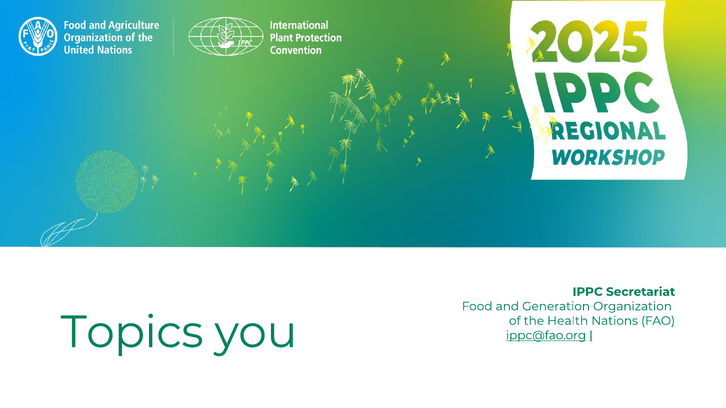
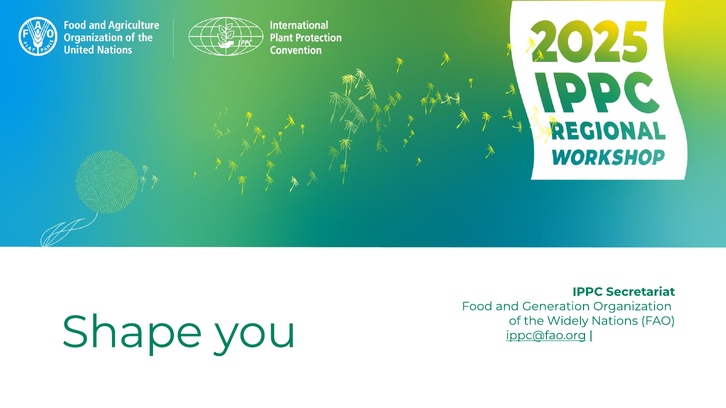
Health: Health -> Widely (568, 321)
Topics: Topics -> Shape (132, 333)
